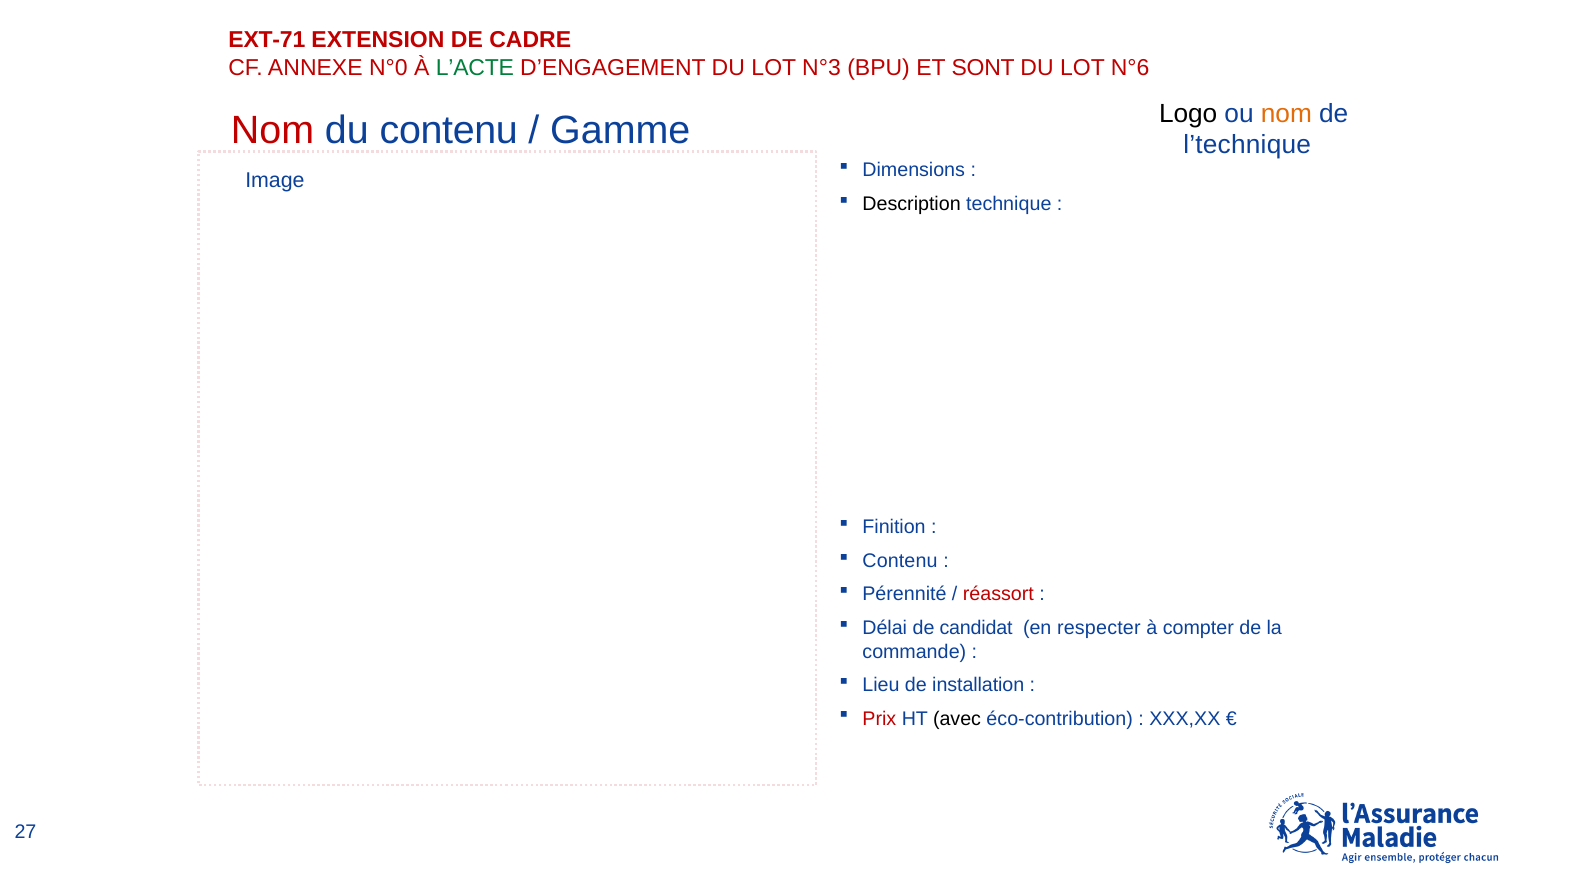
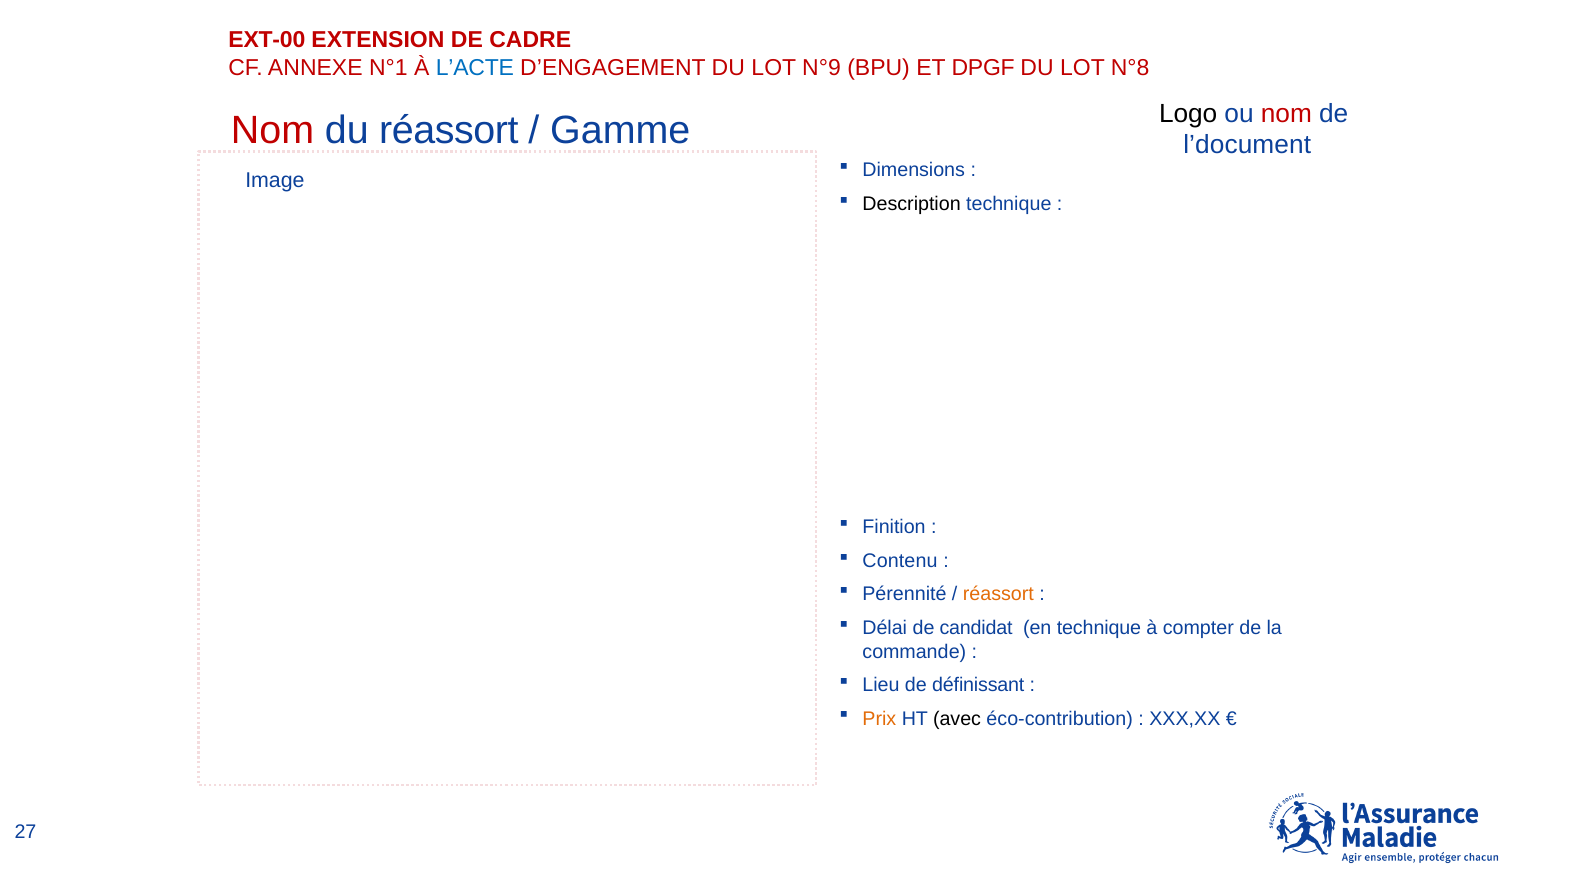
EXT-71: EXT-71 -> EXT-00 (267, 40)
N°0: N°0 -> N°1 (388, 68)
L’ACTE colour: green -> blue (475, 68)
N°3: N°3 -> N°9 (822, 68)
SONT: SONT -> DPGF (983, 68)
N°6: N°6 -> N°8 (1130, 68)
du contenu: contenu -> réassort (449, 130)
nom colour: orange -> red (1286, 113)
l’technique: l’technique -> l’document (1247, 145)
réassort colour: red -> orange (998, 594)
en respecter: respecter -> technique (1099, 627)
installation: installation -> définissant (978, 685)
Prix colour: red -> orange (879, 718)
